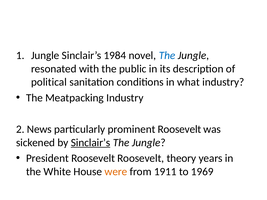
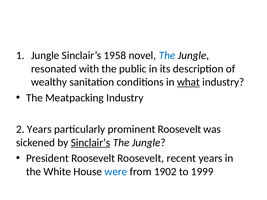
1984: 1984 -> 1958 (115, 56)
political: political -> wealthy (49, 82)
what underline: none -> present (188, 82)
2 News: News -> Years (39, 129)
theory: theory -> recent (181, 158)
were colour: orange -> blue (116, 172)
1911: 1911 -> 1902 (165, 172)
1969: 1969 -> 1999 (202, 172)
